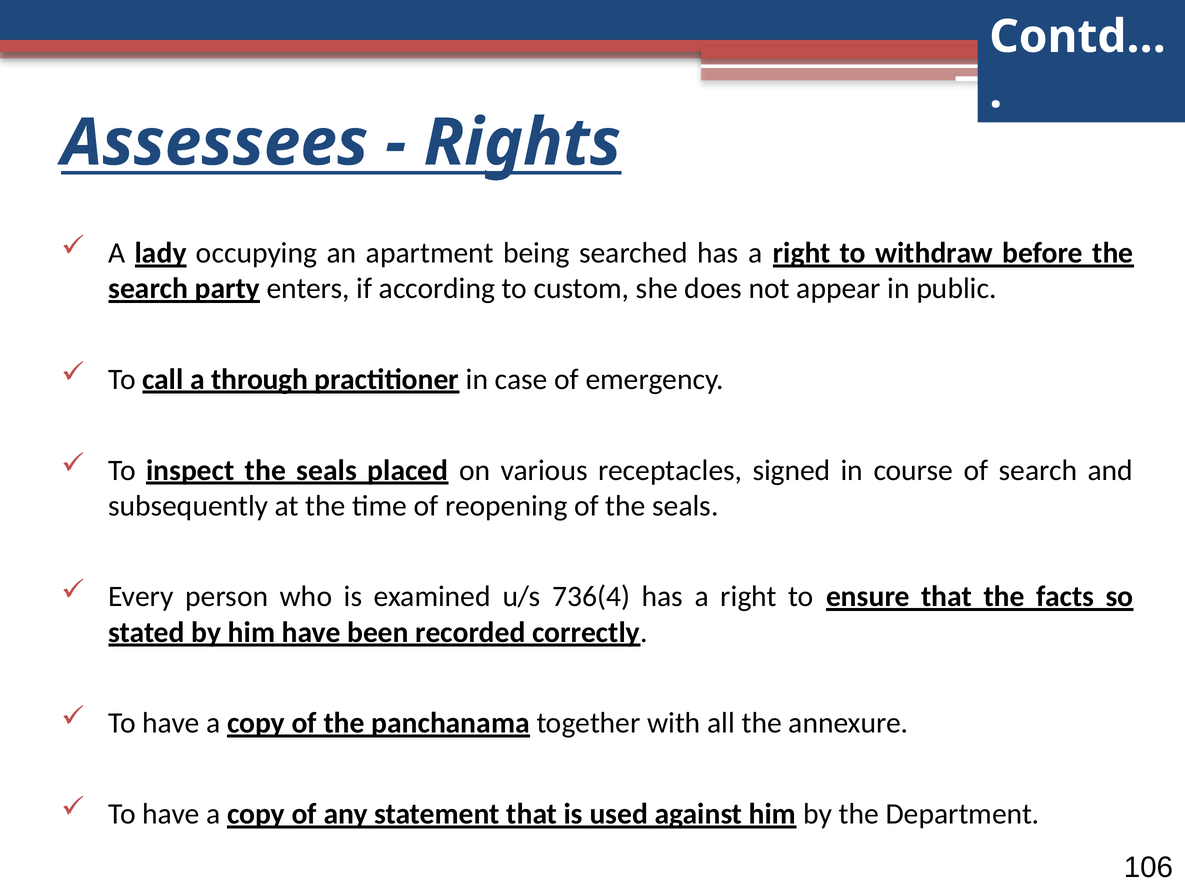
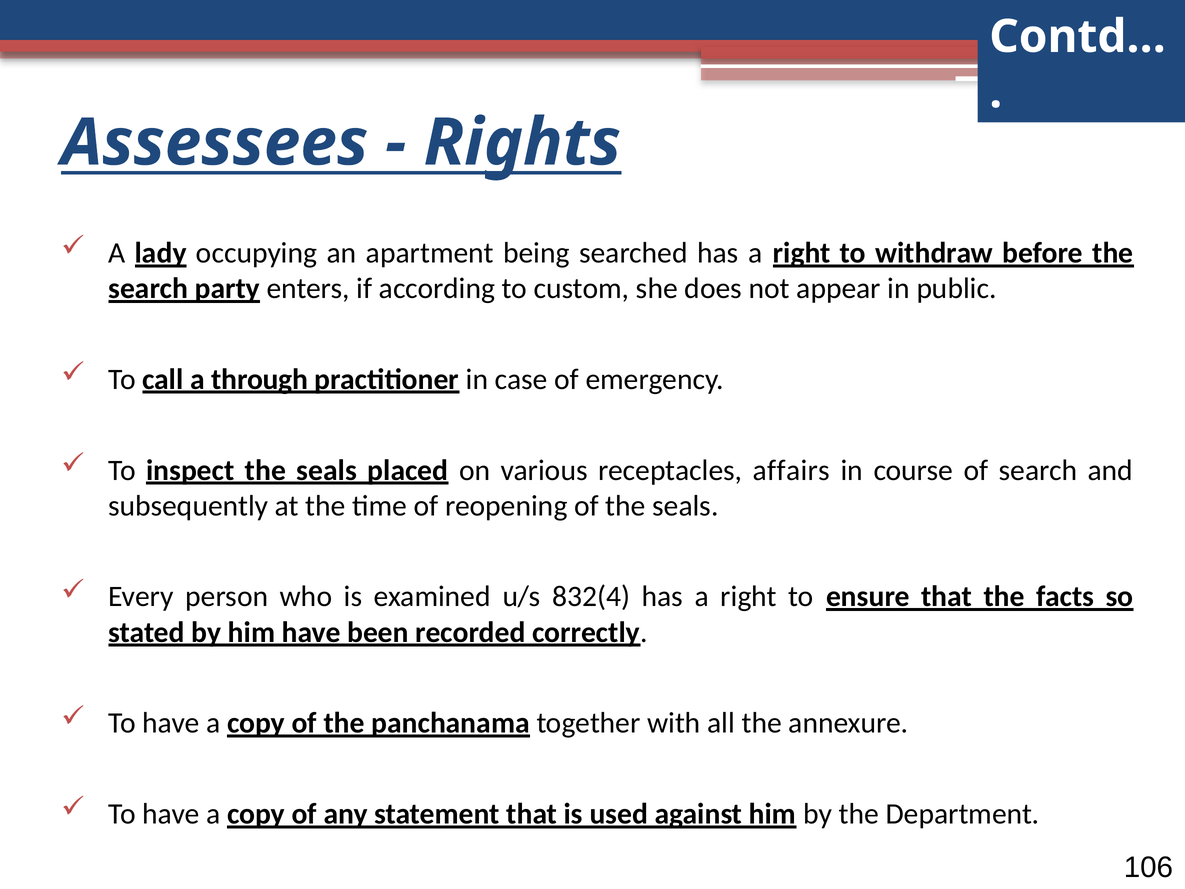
signed: signed -> affairs (791, 470)
736(4: 736(4 -> 832(4 (591, 597)
